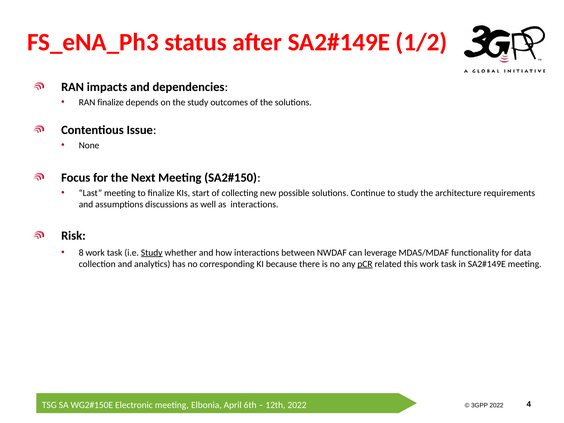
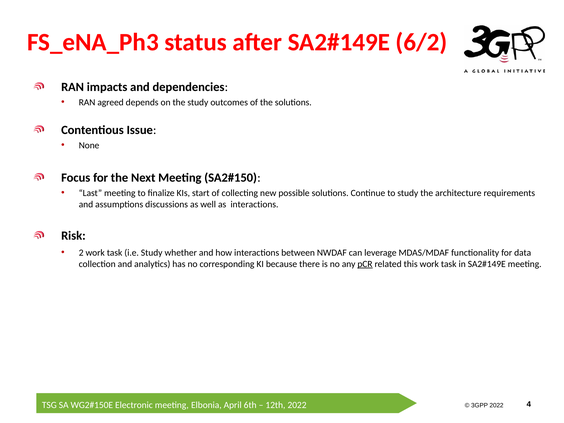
1/2: 1/2 -> 6/2 (422, 42)
RAN finalize: finalize -> agreed (111, 102)
8: 8 -> 2 (81, 253)
Study underline: present -> none (152, 253)
